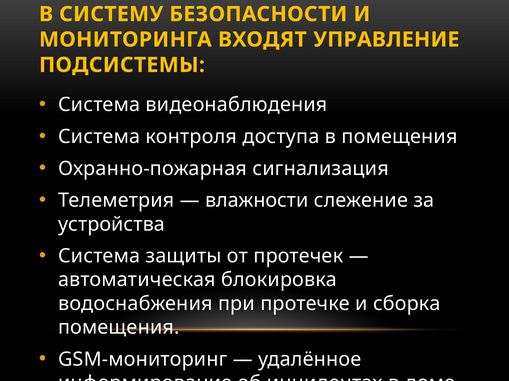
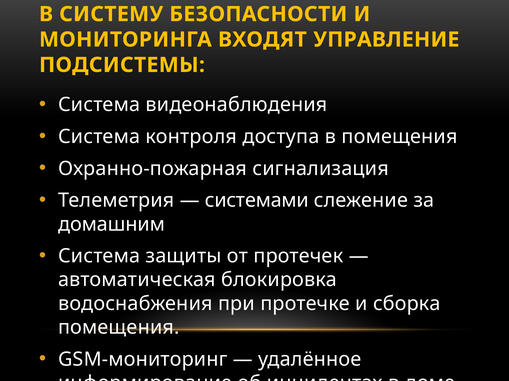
влажности: влажности -> системами (257, 201)
устройства: устройства -> домашним (112, 225)
